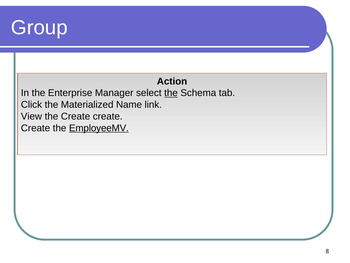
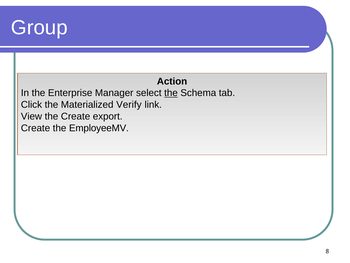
Name: Name -> Verify (129, 105)
the Create create: create -> export (108, 116)
EmployeeMV underline: present -> none (99, 128)
